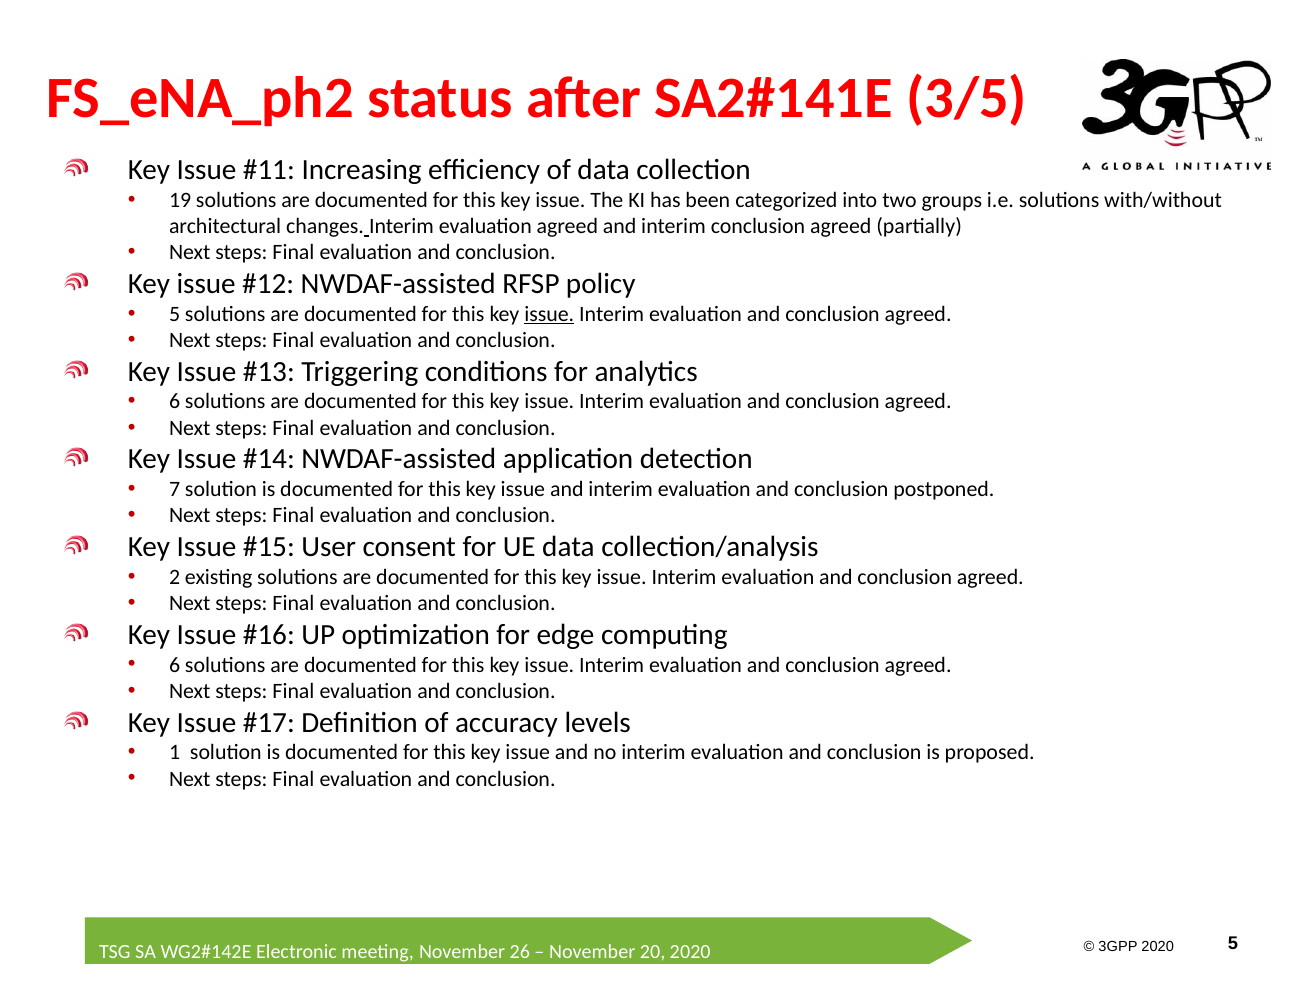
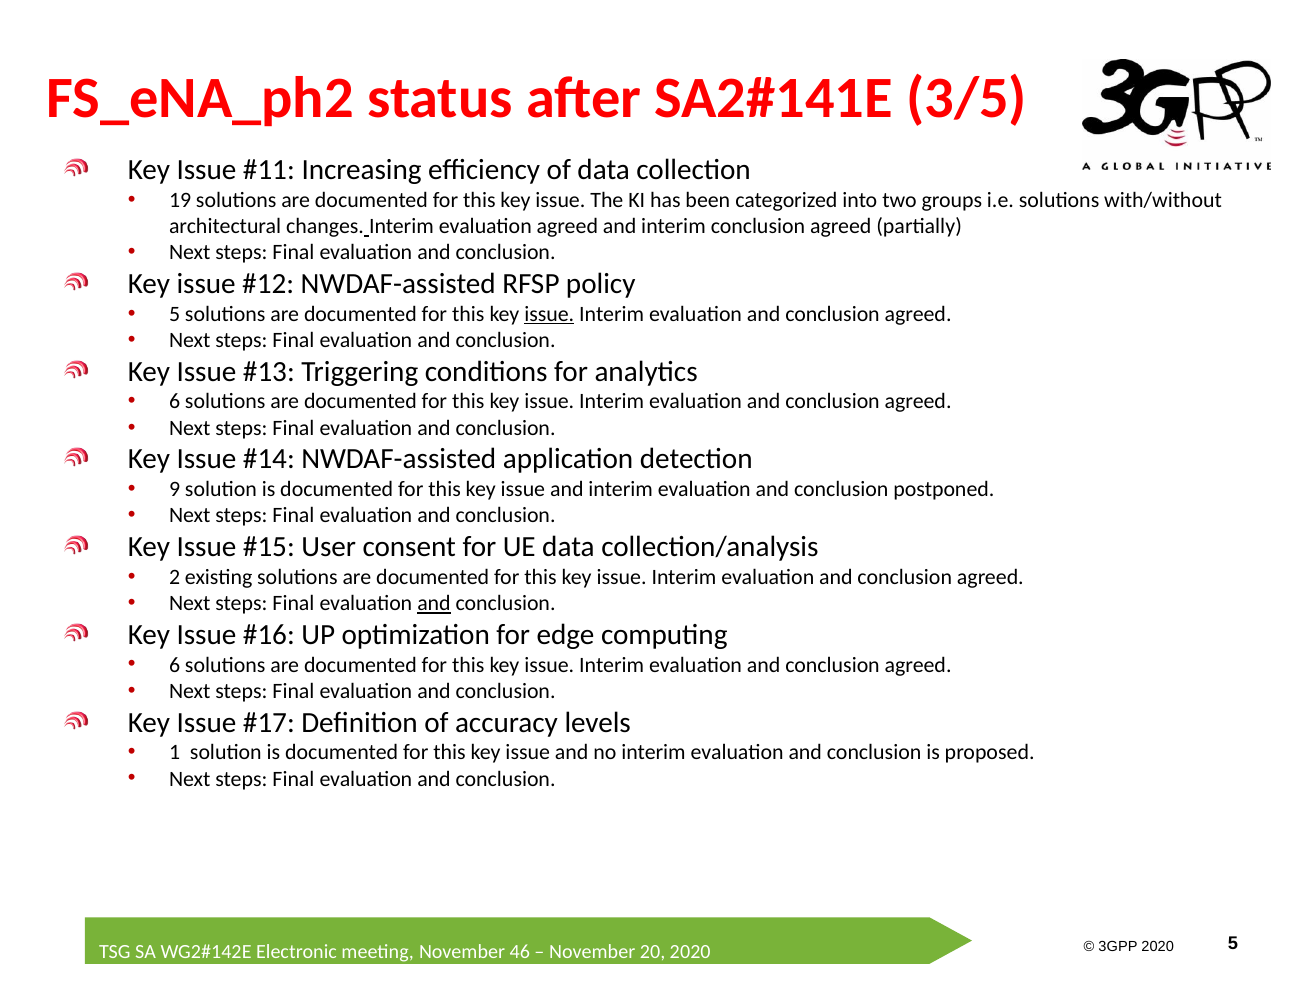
7: 7 -> 9 (175, 489)
and underline: none -> present (434, 603)
26: 26 -> 46 (520, 951)
